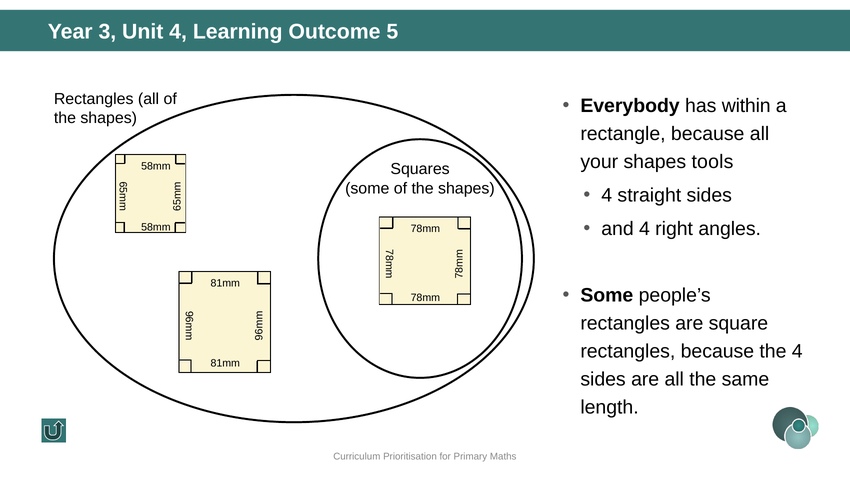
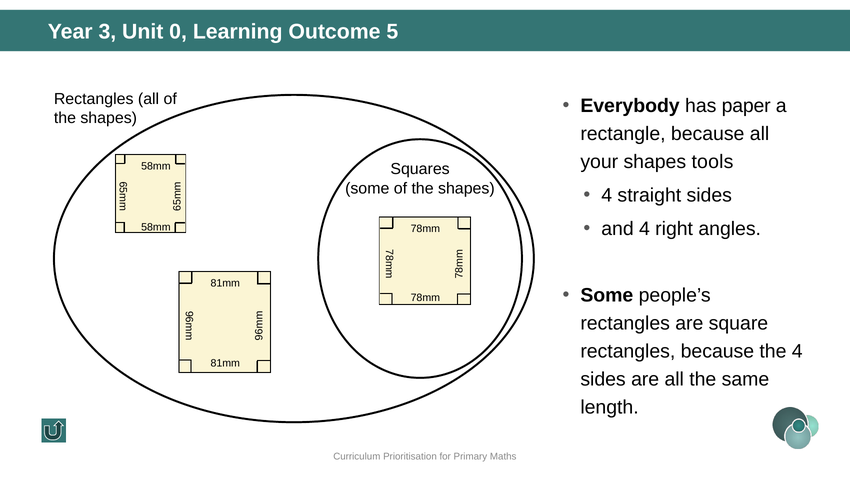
Unit 4: 4 -> 0 (178, 32)
within: within -> paper (746, 106)
